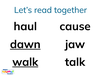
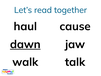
walk underline: present -> none (25, 62)
